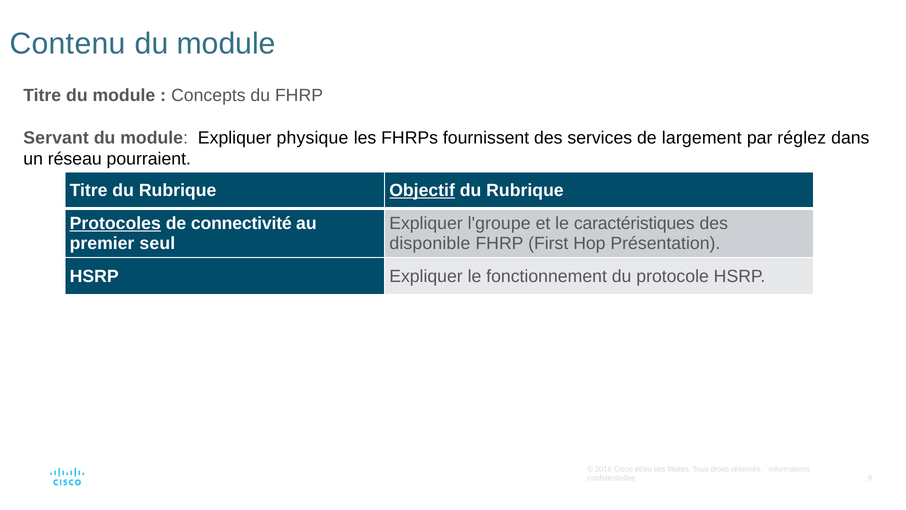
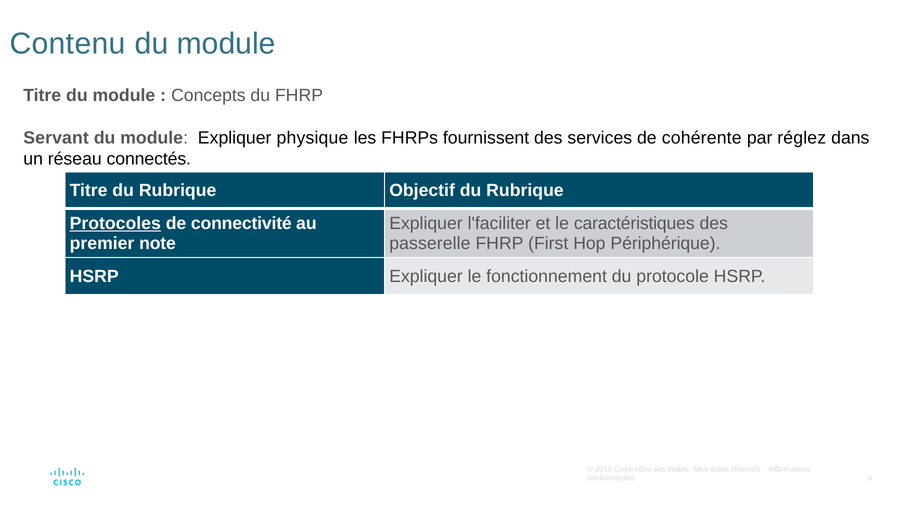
largement: largement -> cohérente (702, 138)
pourraient: pourraient -> connectés (149, 159)
Objectif underline: present -> none (422, 190)
l'groupe: l'groupe -> l'faciliter (499, 223)
seul: seul -> note (158, 243)
disponible: disponible -> passerelle (430, 243)
Présentation: Présentation -> Périphérique (665, 243)
